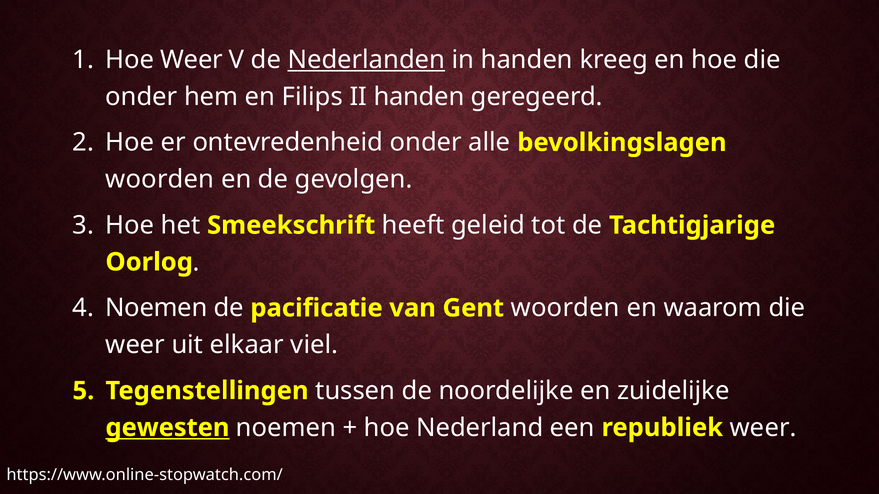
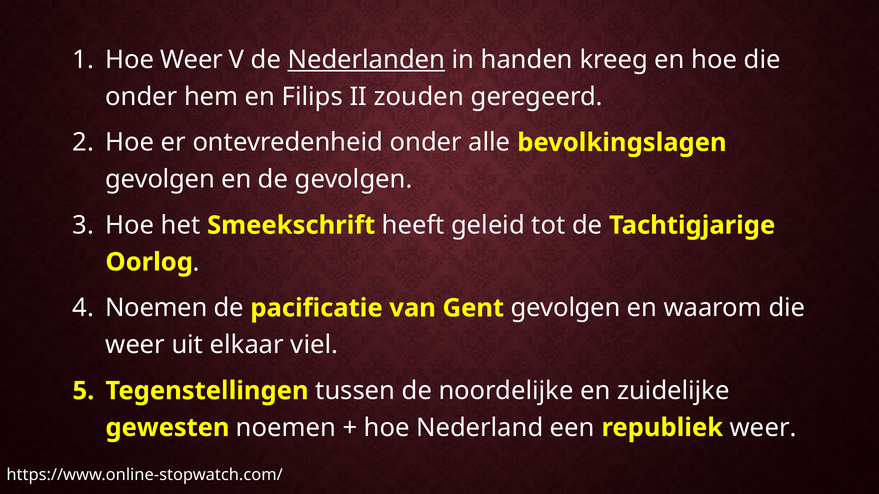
II handen: handen -> zouden (419, 97)
woorden: woorden -> gevolgen (160, 179)
Gent woorden: woorden -> gevolgen (566, 308)
gewesten underline: present -> none (167, 428)
